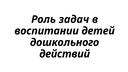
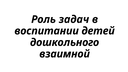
действий: действий -> взаимной (65, 54)
